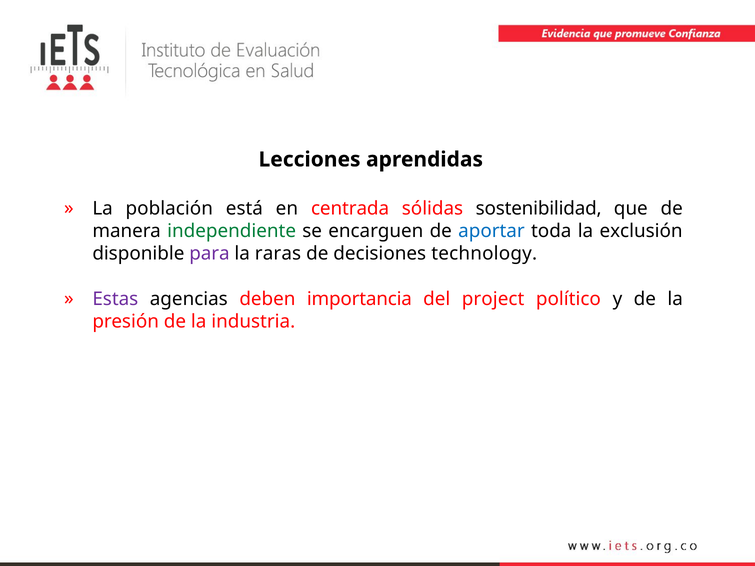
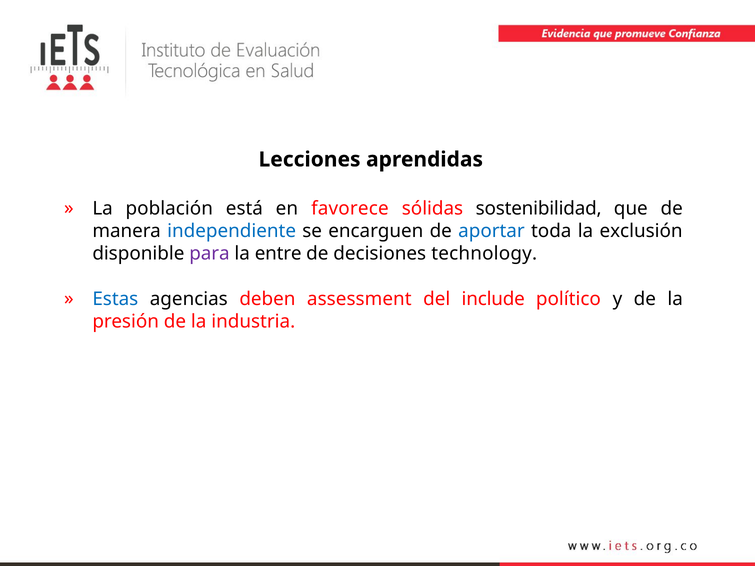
centrada: centrada -> favorece (350, 208)
independiente colour: green -> blue (232, 231)
raras: raras -> entre (278, 254)
Estas colour: purple -> blue (115, 299)
importancia: importancia -> assessment (359, 299)
project: project -> include (493, 299)
